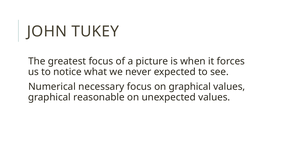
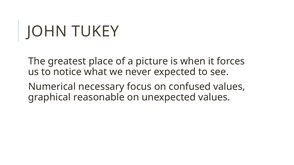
greatest focus: focus -> place (101, 61)
on graphical: graphical -> confused (190, 87)
